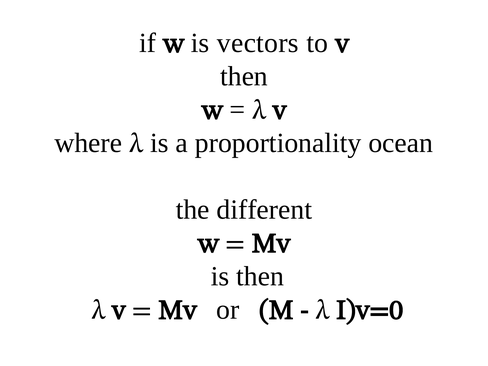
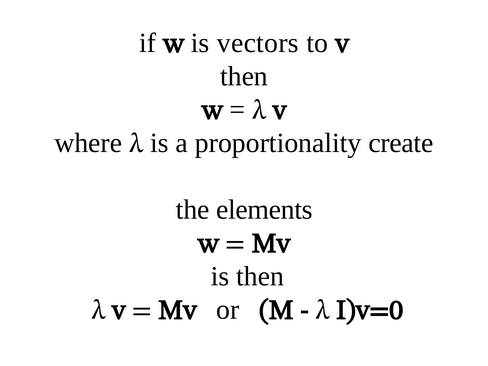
ocean: ocean -> create (401, 143)
different: different -> elements (264, 210)
